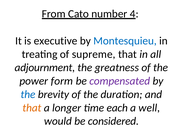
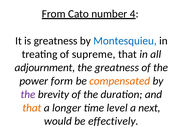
is executive: executive -> greatness (56, 41)
compensated colour: purple -> orange (120, 81)
the colour: blue -> purple (28, 95)
each: each -> level (117, 108)
well: well -> next (149, 108)
considered: considered -> effectively (113, 121)
